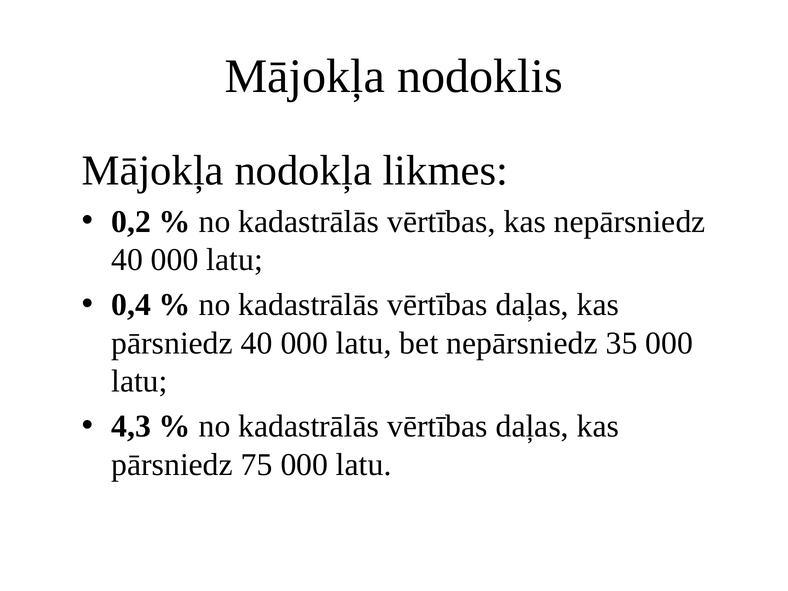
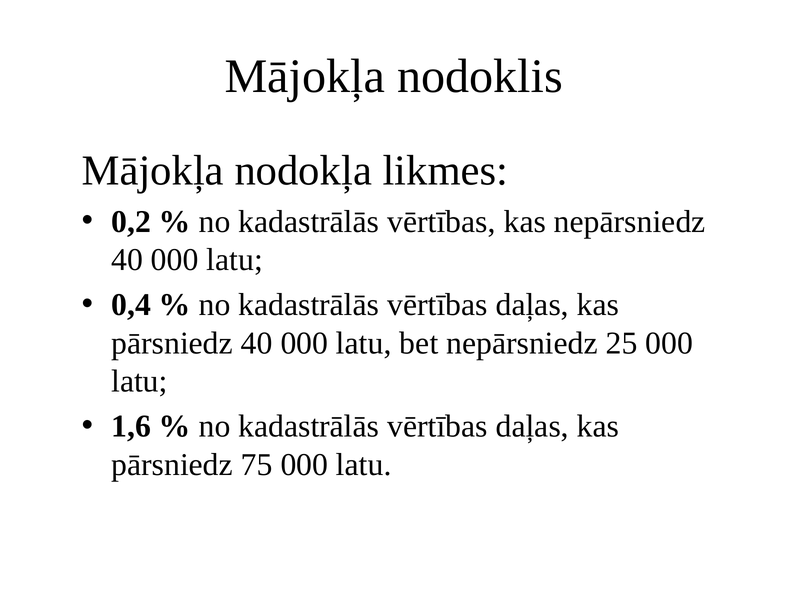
35: 35 -> 25 (622, 343)
4,3: 4,3 -> 1,6 (131, 426)
